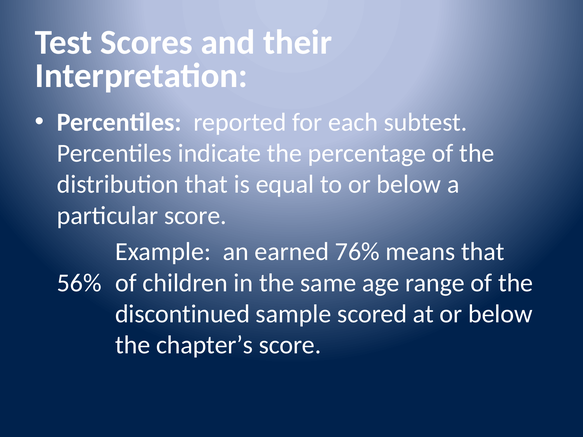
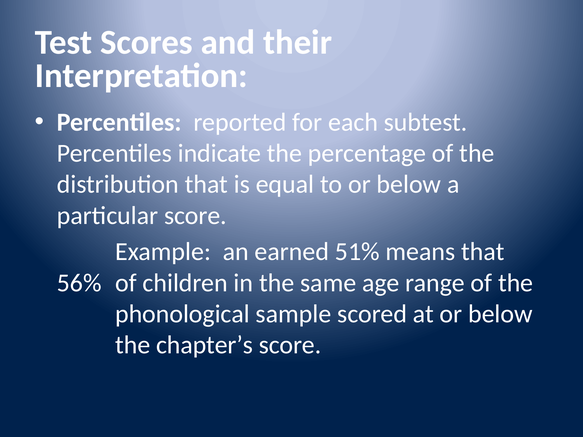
76%: 76% -> 51% (357, 252)
discontinued: discontinued -> phonological (183, 314)
